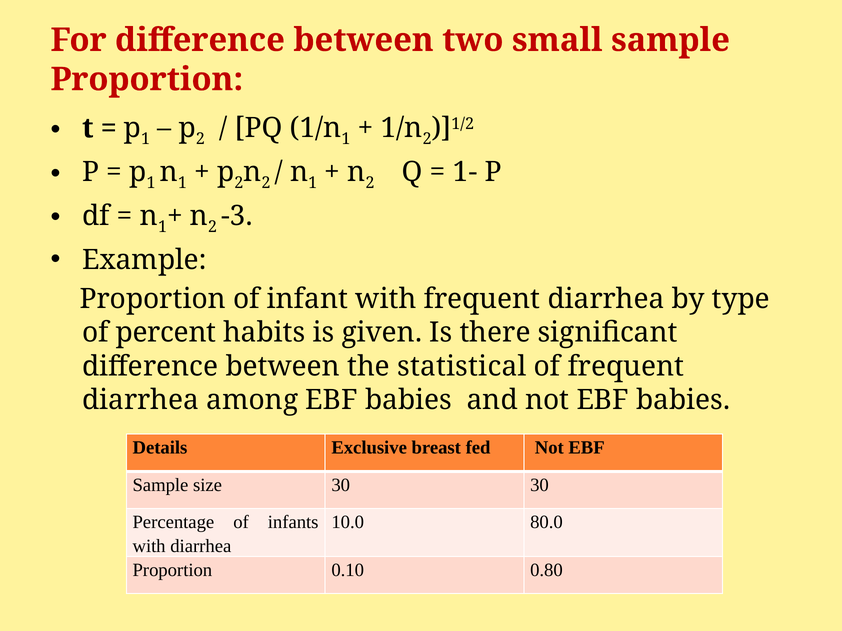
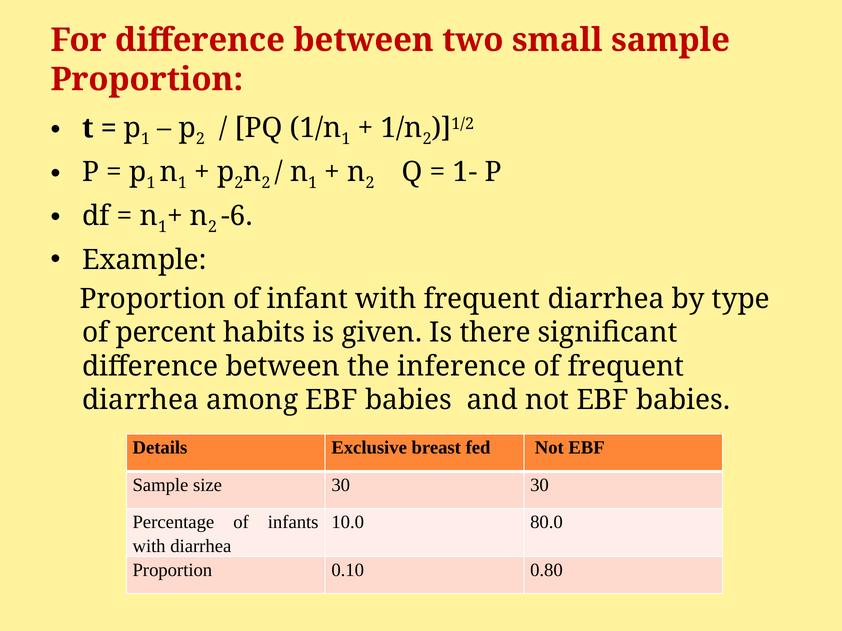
-3: -3 -> -6 (237, 216)
statistical: statistical -> inference (462, 367)
